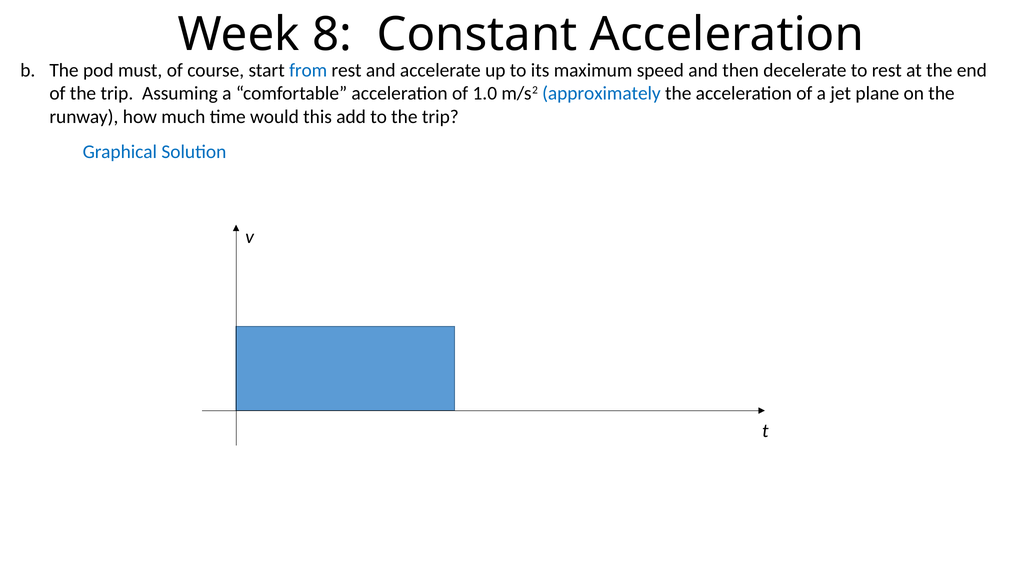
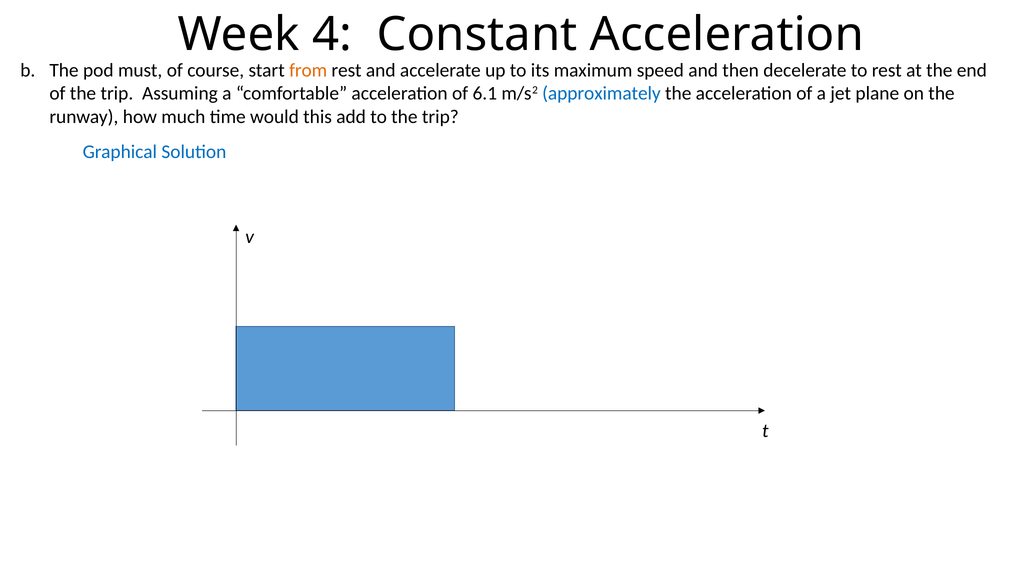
8: 8 -> 4 (332, 35)
from colour: blue -> orange (308, 70)
1.0: 1.0 -> 6.1 (485, 93)
